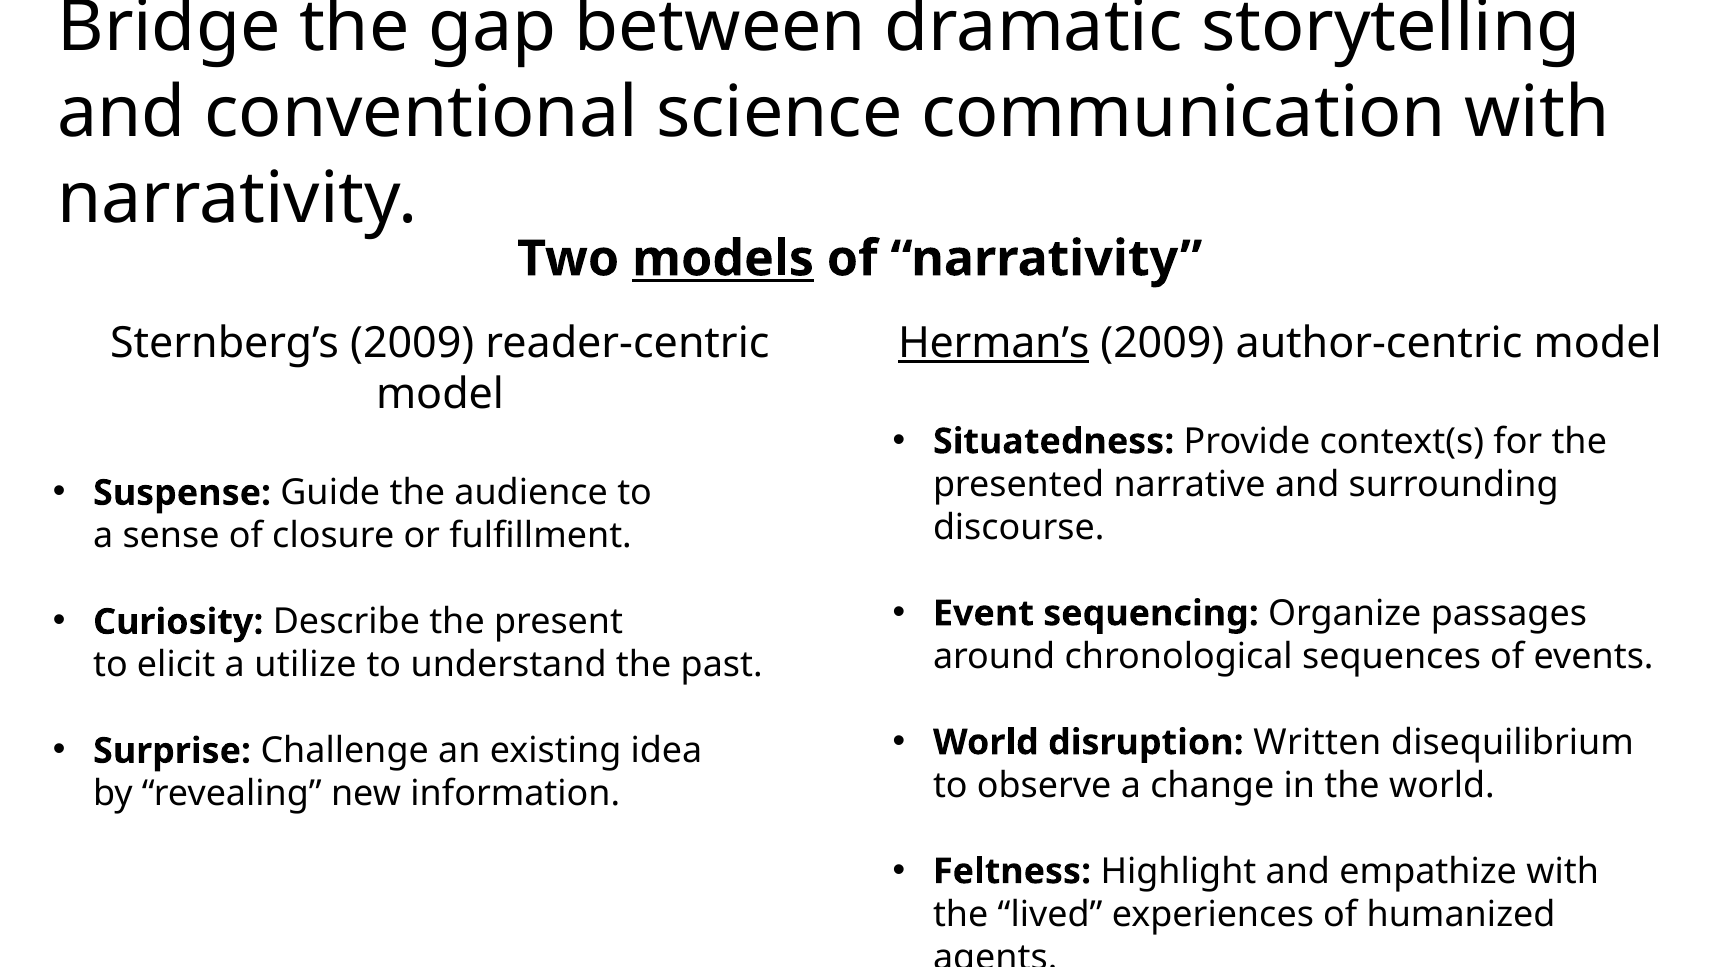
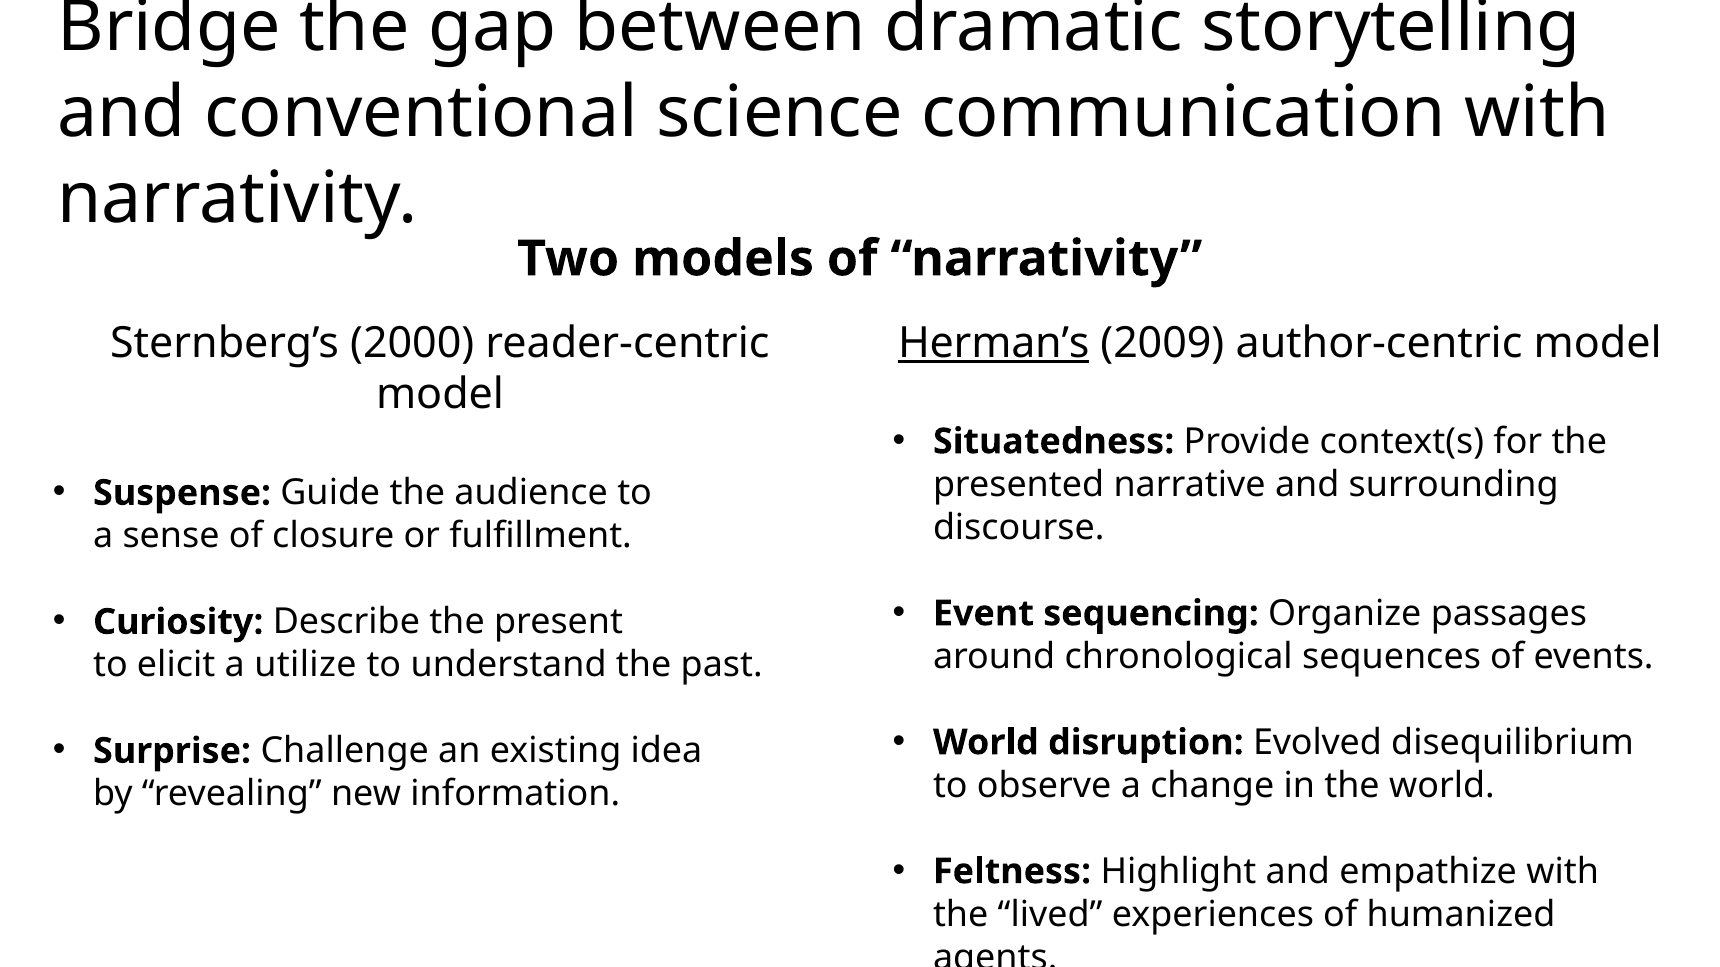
models underline: present -> none (723, 259)
Sternberg’s 2009: 2009 -> 2000 (412, 343)
Written: Written -> Evolved (1318, 743)
